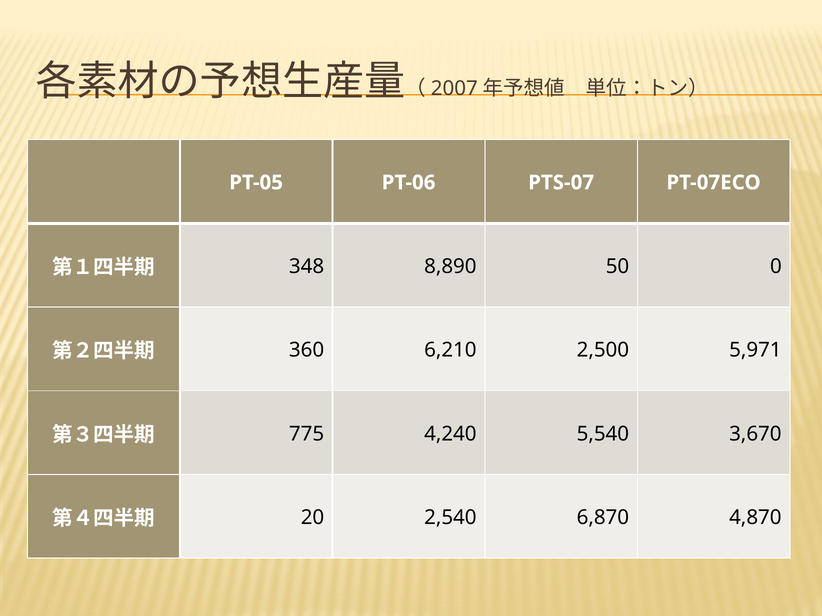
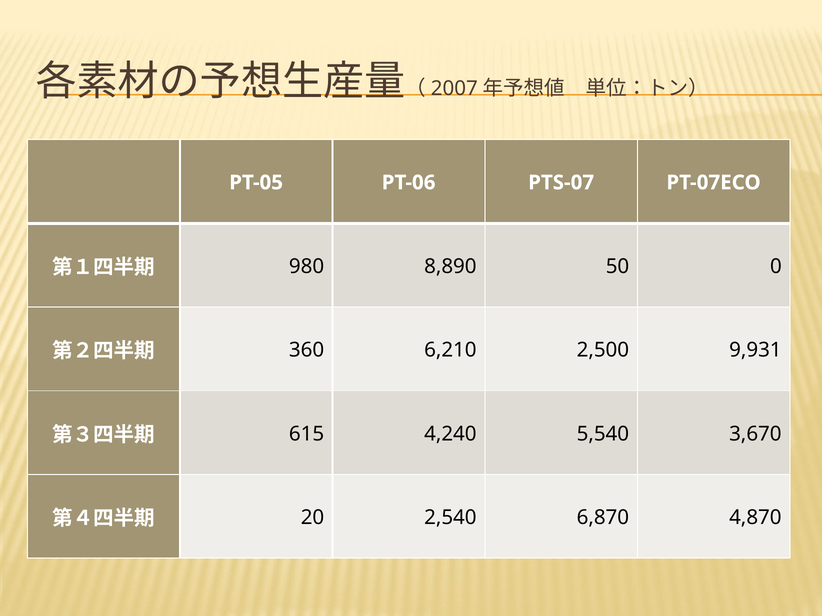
348: 348 -> 980 (307, 267)
5,971: 5,971 -> 9,931 (755, 350)
775: 775 -> 615 (307, 434)
